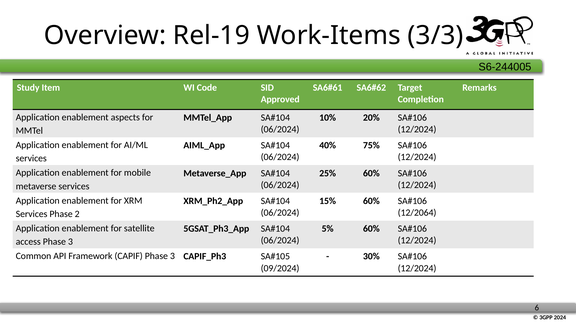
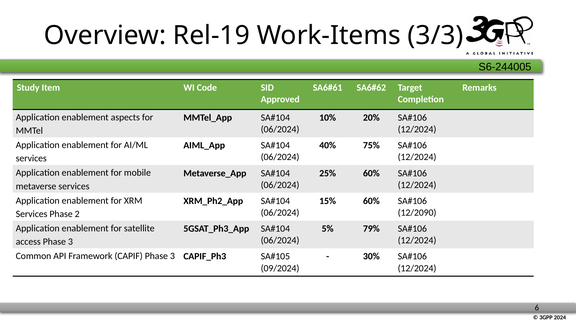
12/2064: 12/2064 -> 12/2090 (417, 213)
5% 60%: 60% -> 79% (371, 229)
